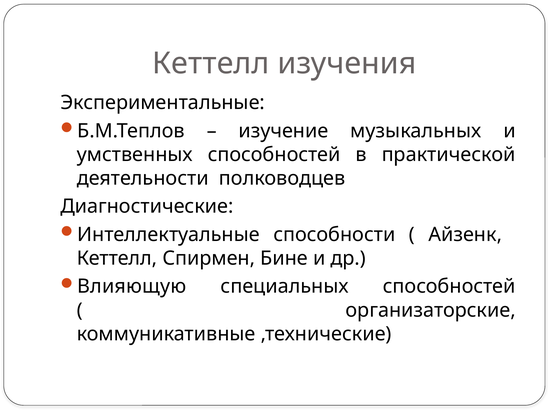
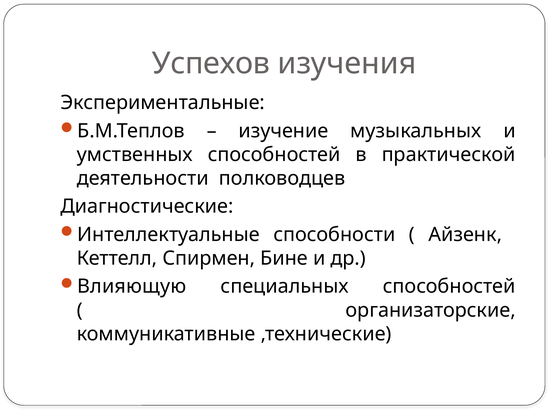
Кеттелл: Кеттелл -> Успехов (211, 63)
